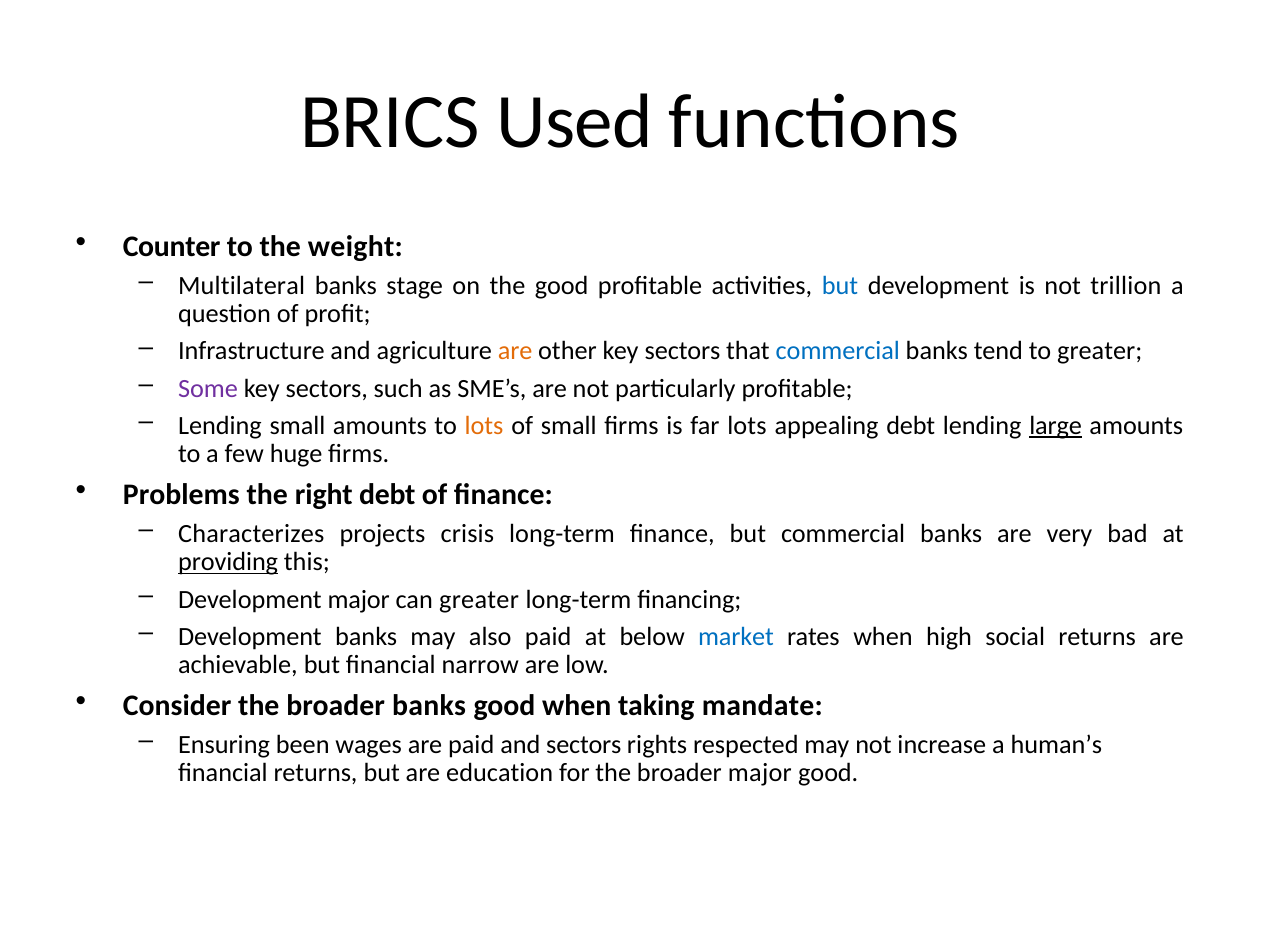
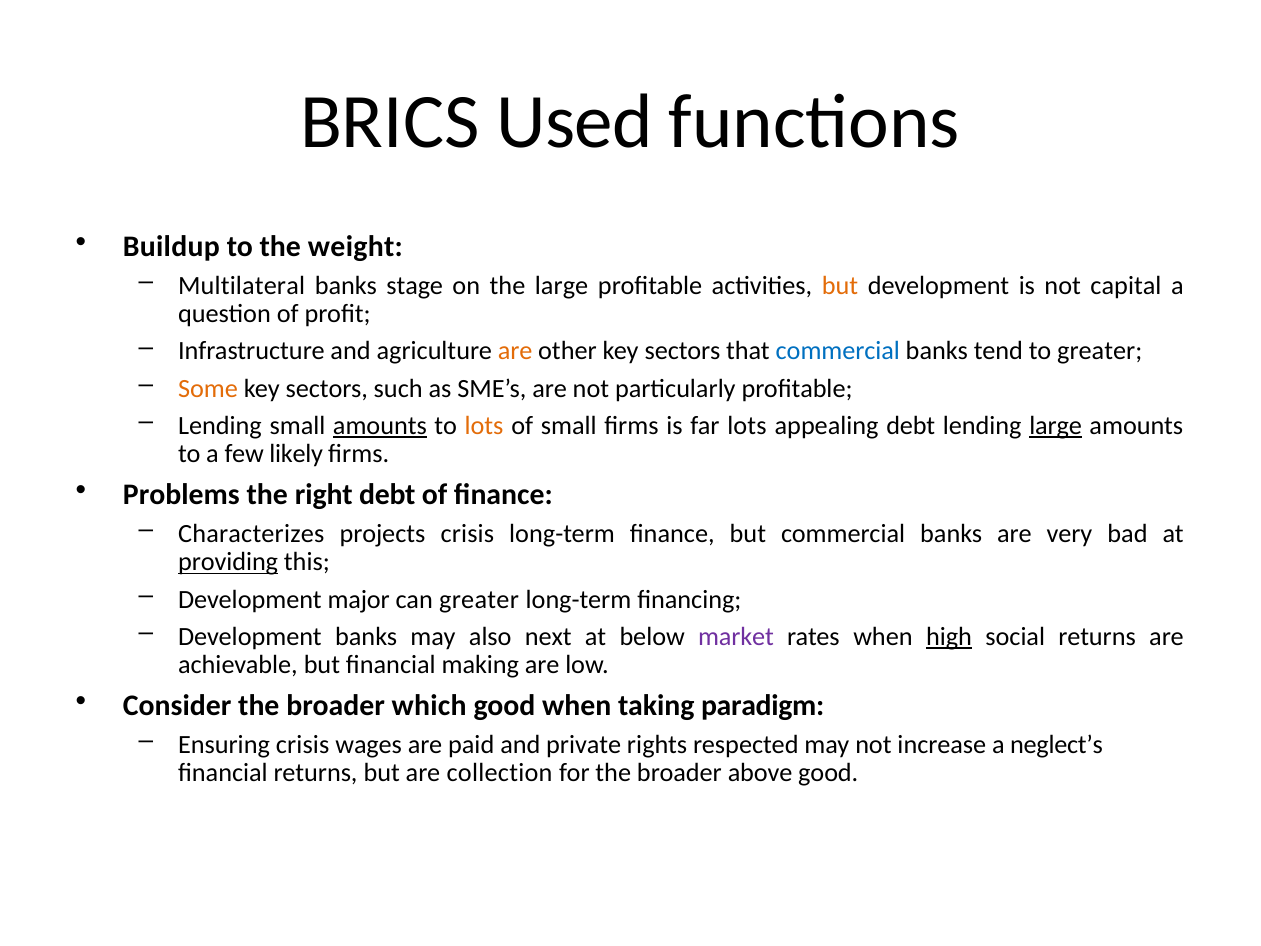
Counter: Counter -> Buildup (171, 247)
the good: good -> large (562, 286)
but colour: blue -> orange (840, 286)
trillion: trillion -> capital (1126, 286)
Some colour: purple -> orange (208, 388)
amounts underline: none -> present (380, 426)
huge: huge -> likely (296, 454)
also paid: paid -> next (548, 636)
market colour: blue -> purple (736, 636)
high underline: none -> present (949, 636)
narrow: narrow -> making (480, 665)
broader banks: banks -> which (429, 706)
mandate: mandate -> paradigm (763, 706)
Ensuring been: been -> crisis (303, 744)
and sectors: sectors -> private (584, 744)
human’s: human’s -> neglect’s (1057, 744)
education: education -> collection (500, 773)
broader major: major -> above (760, 773)
